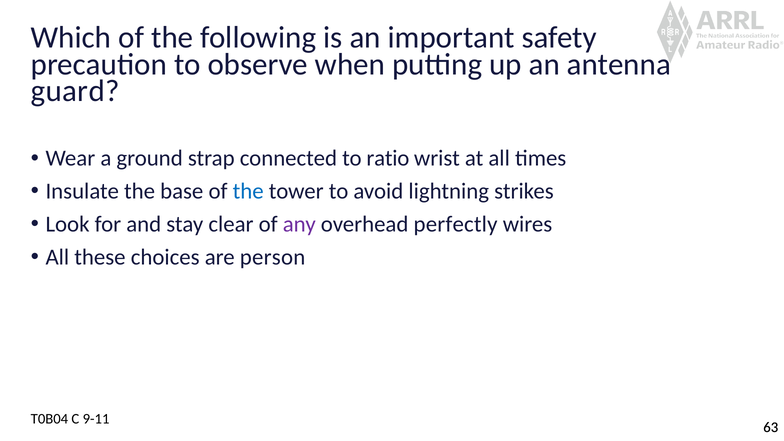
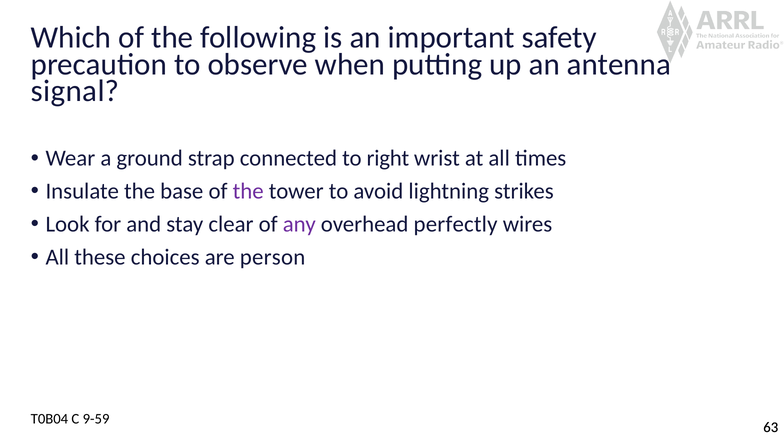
guard: guard -> signal (75, 91)
ratio: ratio -> right (388, 158)
the colour: blue -> purple (248, 191)
9-11: 9-11 -> 9-59 (96, 419)
